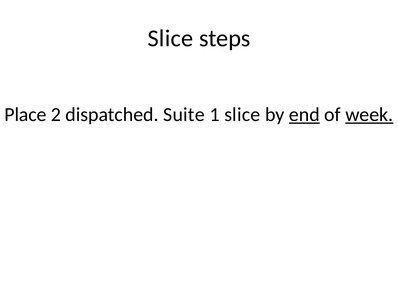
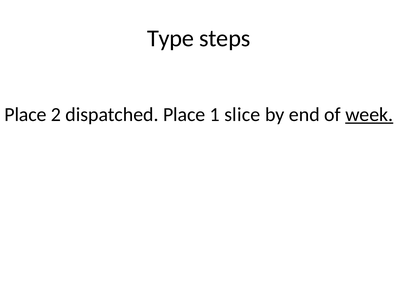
Slice: Slice -> Type (171, 39)
dispatched Suite: Suite -> Place (184, 115)
end underline: present -> none (304, 115)
